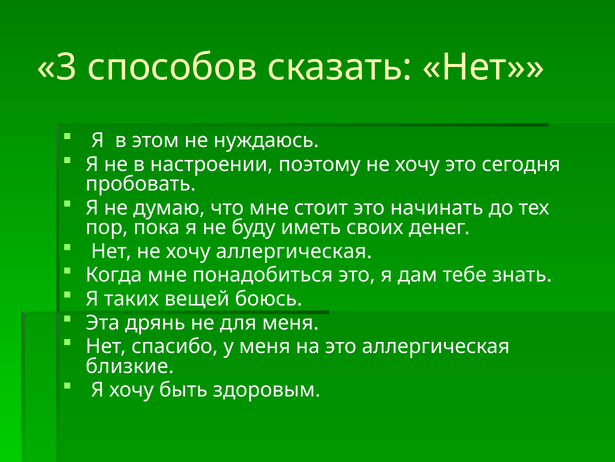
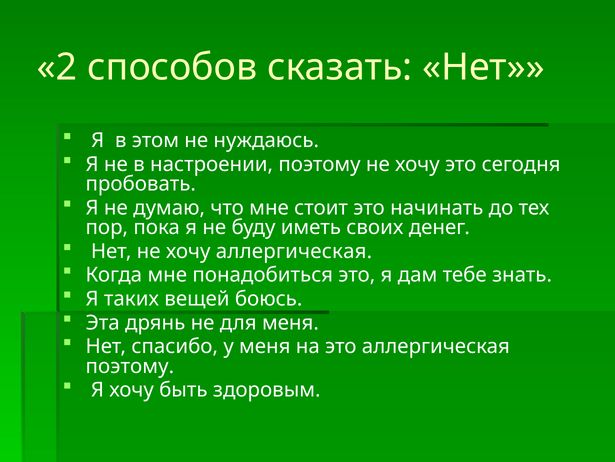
3: 3 -> 2 (57, 67)
близкие: близкие -> поэтому (130, 366)
